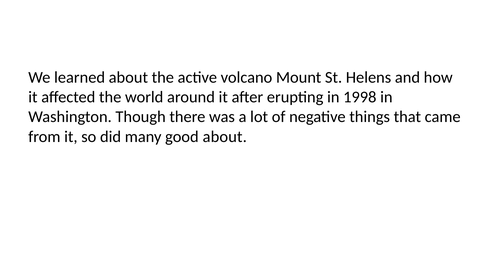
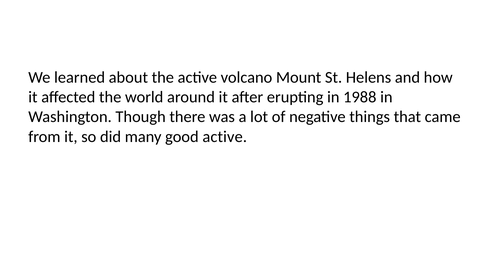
1998: 1998 -> 1988 (360, 97)
good about: about -> active (225, 136)
